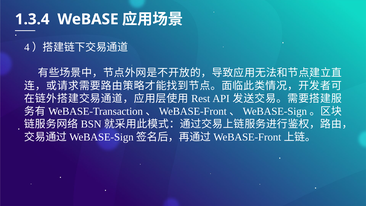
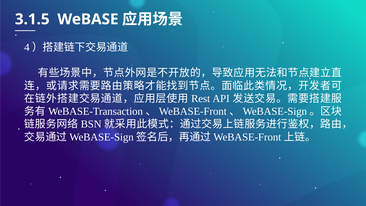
1.3.4: 1.3.4 -> 3.1.5 (32, 19)
